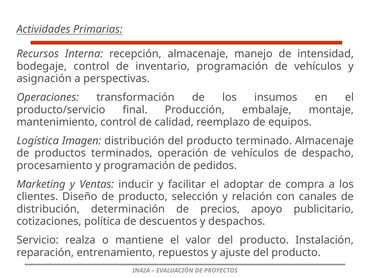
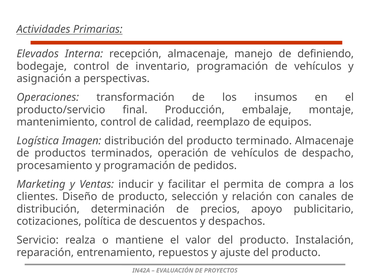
Recursos: Recursos -> Elevados (38, 54)
intensidad: intensidad -> definiendo (326, 54)
adoptar: adoptar -> permita (244, 184)
